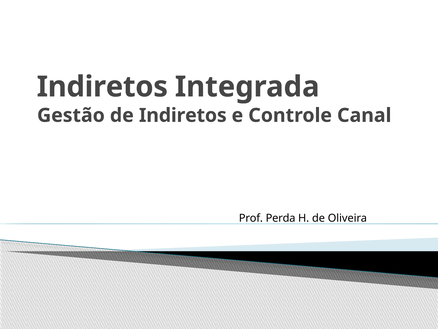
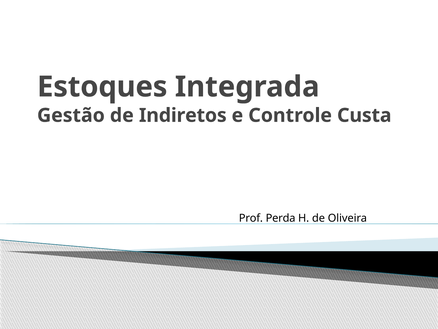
Indiretos: Indiretos -> Estoques (102, 87)
Canal: Canal -> Custa (364, 115)
